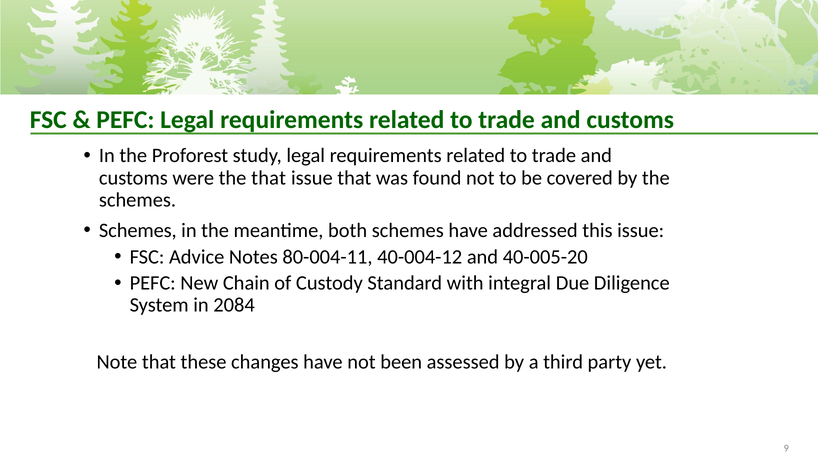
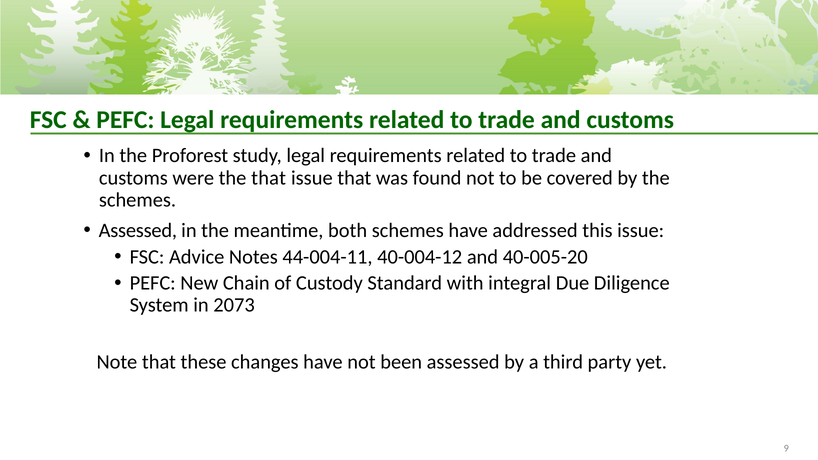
Schemes: Schemes -> Assessed (138, 231)
80-004-11: 80-004-11 -> 44-004-11 (327, 257)
2084: 2084 -> 2073 (234, 305)
